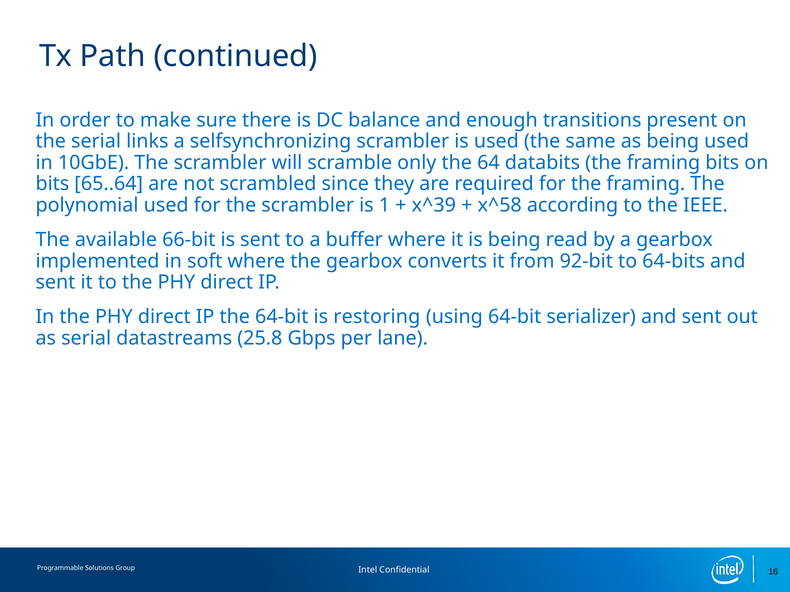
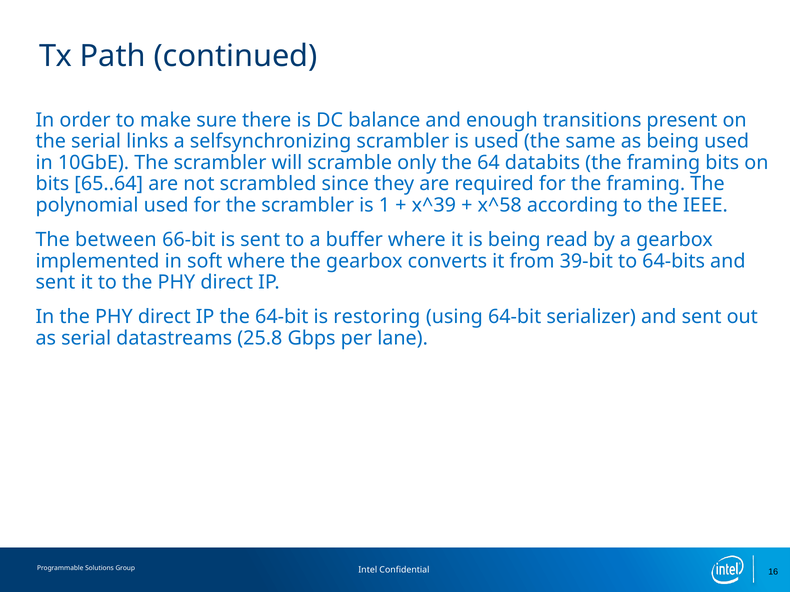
available: available -> between (116, 240)
92-bit: 92-bit -> 39-bit (586, 261)
